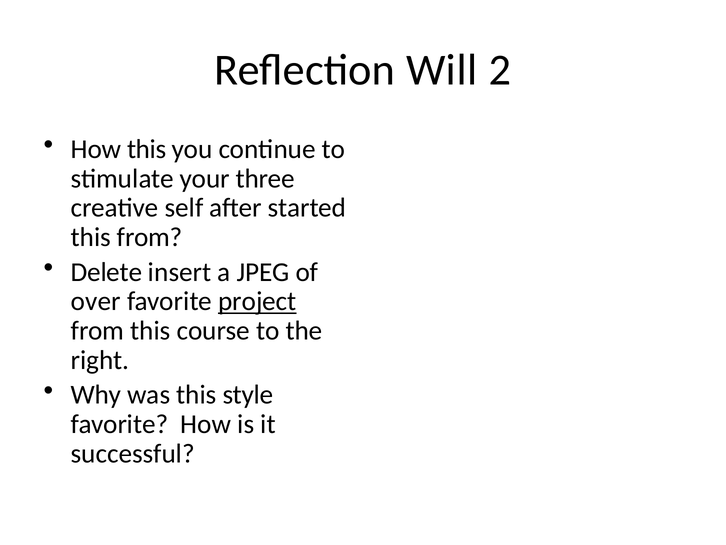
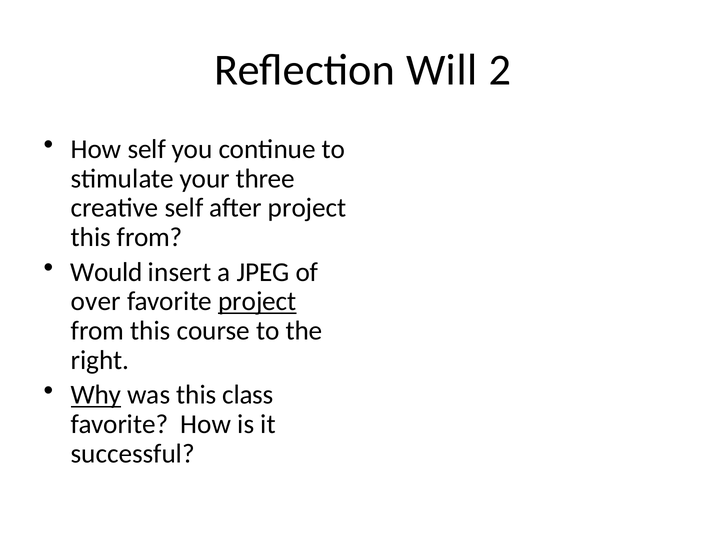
How this: this -> self (147, 149)
after started: started -> project (307, 208)
Delete: Delete -> Would (106, 272)
Why underline: none -> present (96, 395)
style: style -> class (248, 395)
